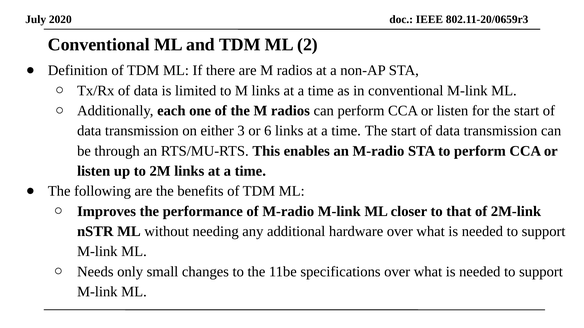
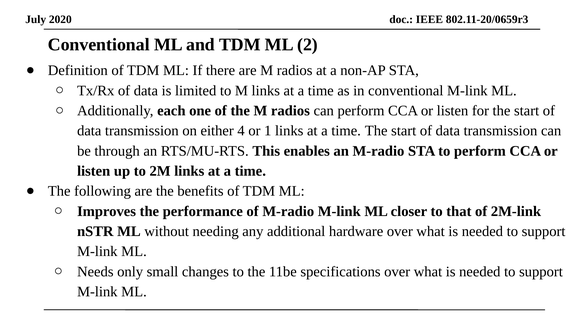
3: 3 -> 4 (241, 131)
6: 6 -> 1 (268, 131)
